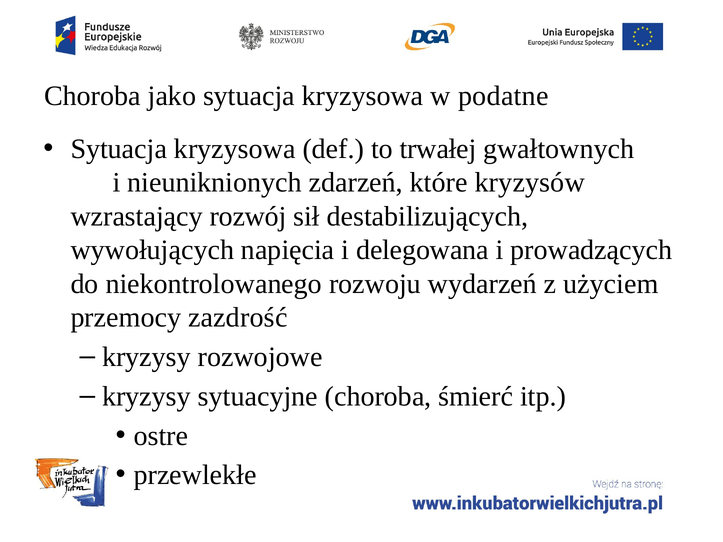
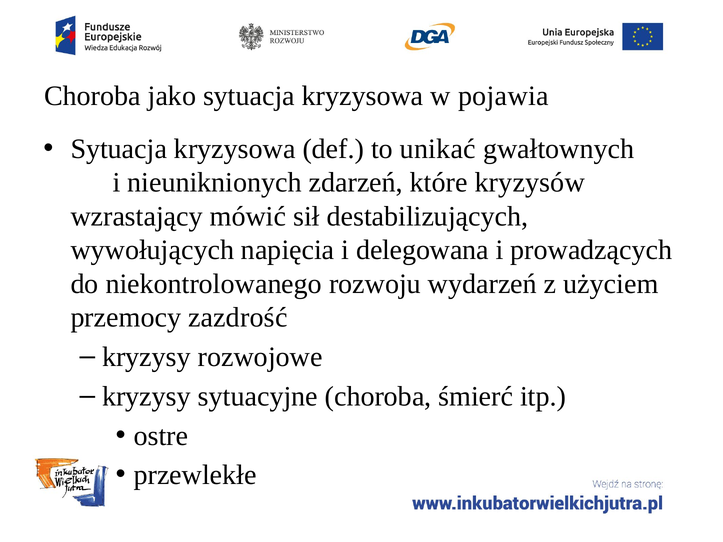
podatne: podatne -> pojawia (503, 96)
trwałej: trwałej -> unikać (438, 149)
rozwój: rozwój -> mówić (248, 217)
